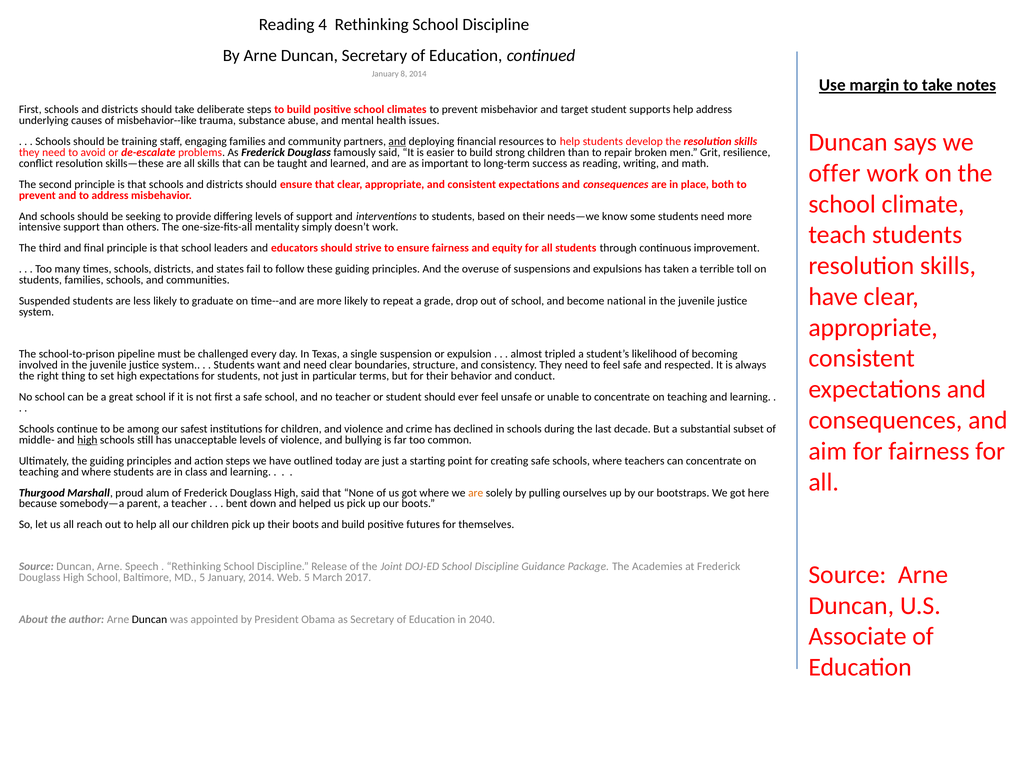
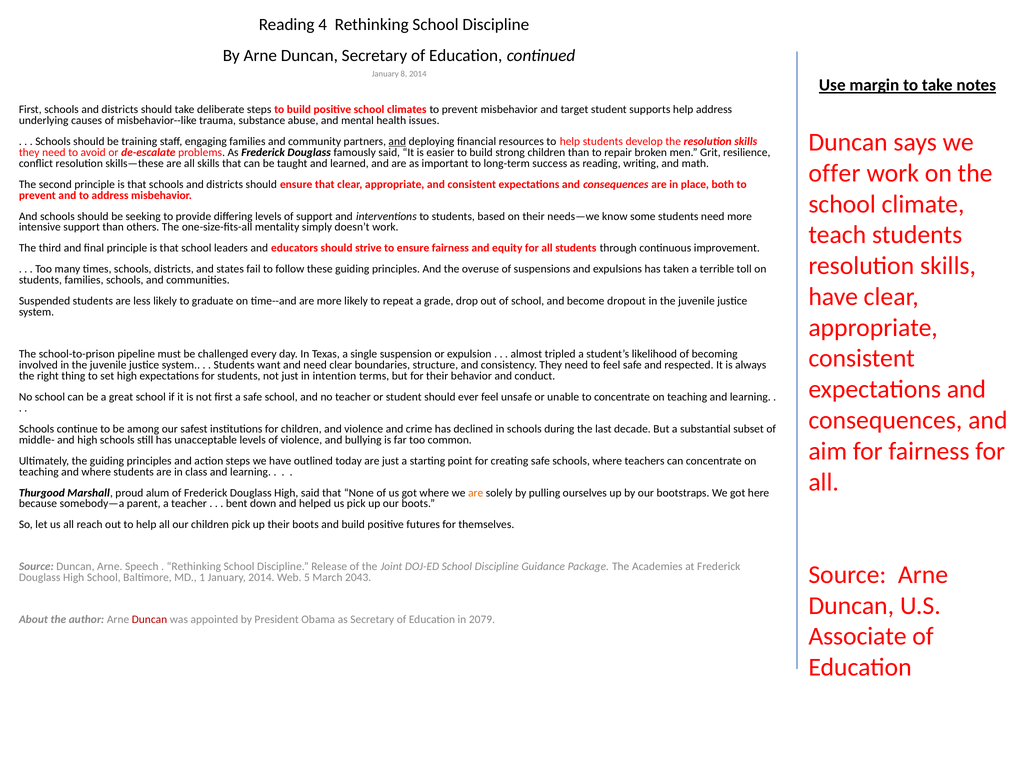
national: national -> dropout (626, 301)
particular: particular -> intention (334, 376)
high underline: present -> none (87, 440)
MD 5: 5 -> 1 (202, 578)
2017: 2017 -> 2043 (358, 578)
Duncan colour: black -> red (150, 620)
2040: 2040 -> 2079 (482, 620)
